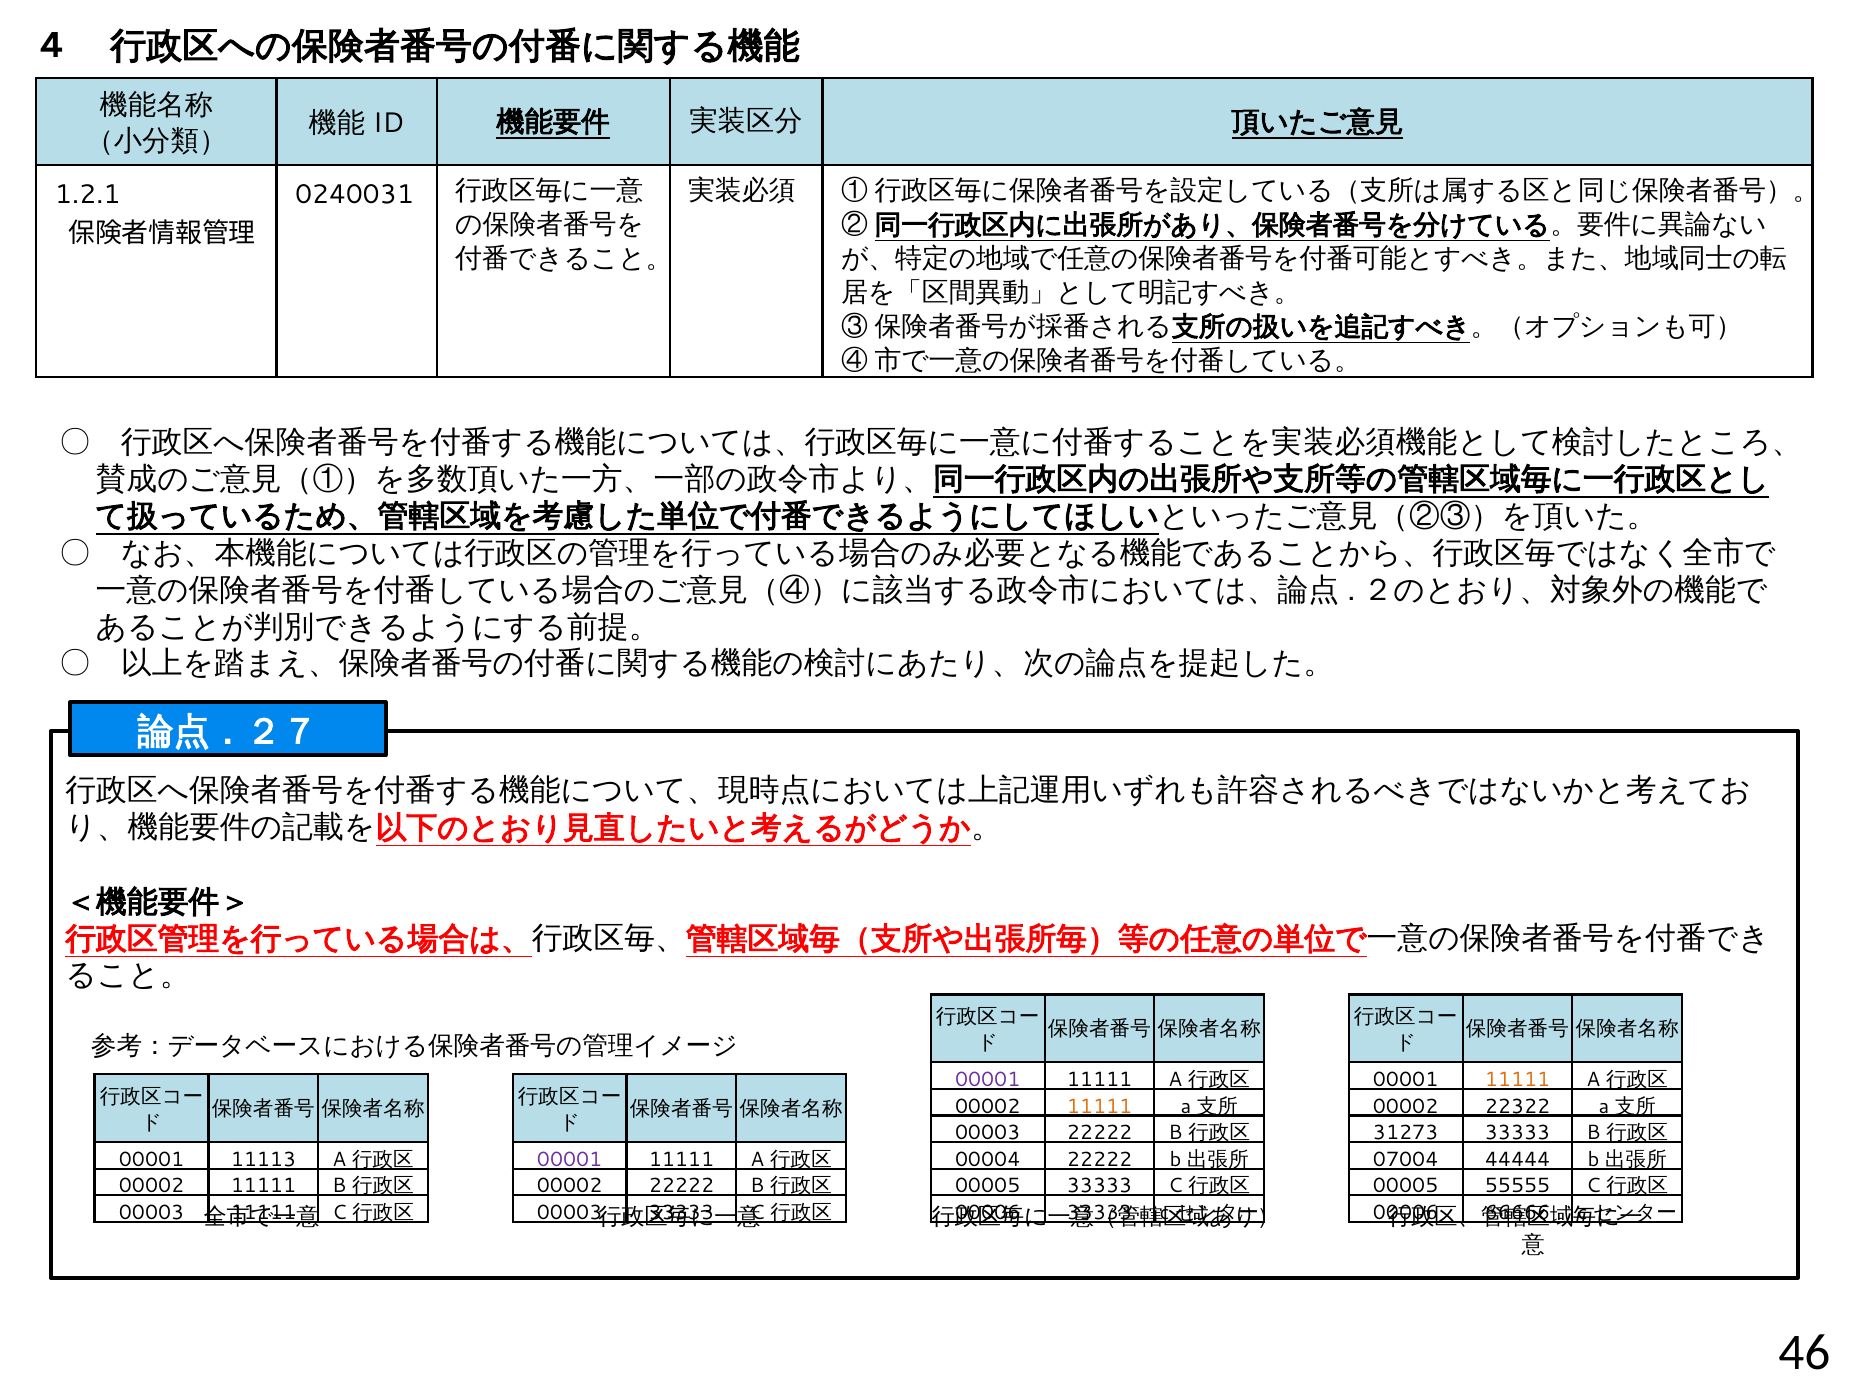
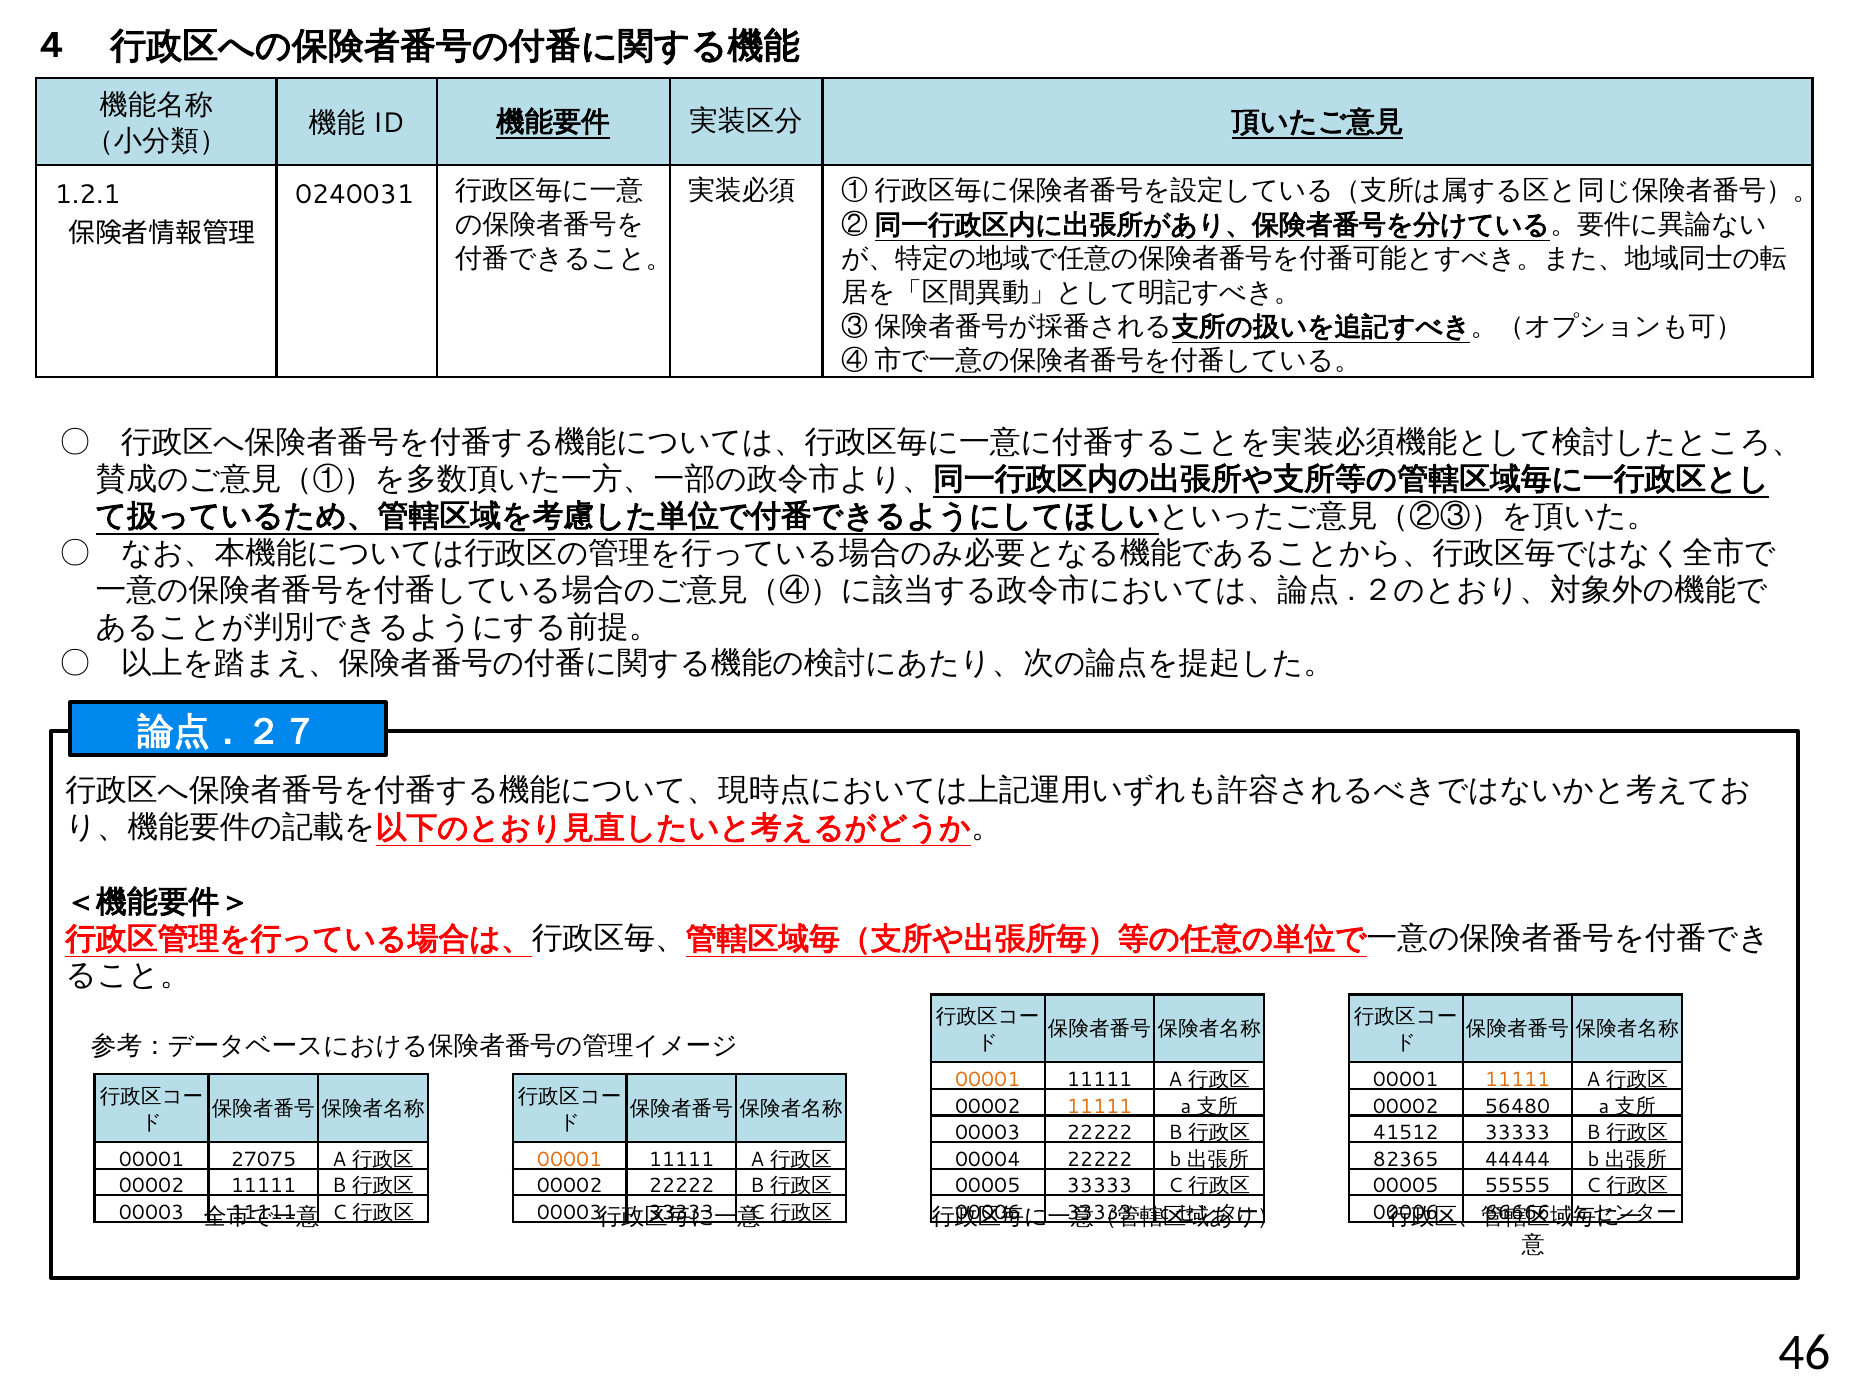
00001 colour: purple -> orange (988, 1080)
22322: 22322 -> 56480 (1518, 1106)
31273: 31273 -> 41512 (1406, 1133)
11113: 11113 -> 27075 (263, 1159)
00001 colour: purple -> orange (570, 1159)
07004: 07004 -> 82365 (1406, 1159)
